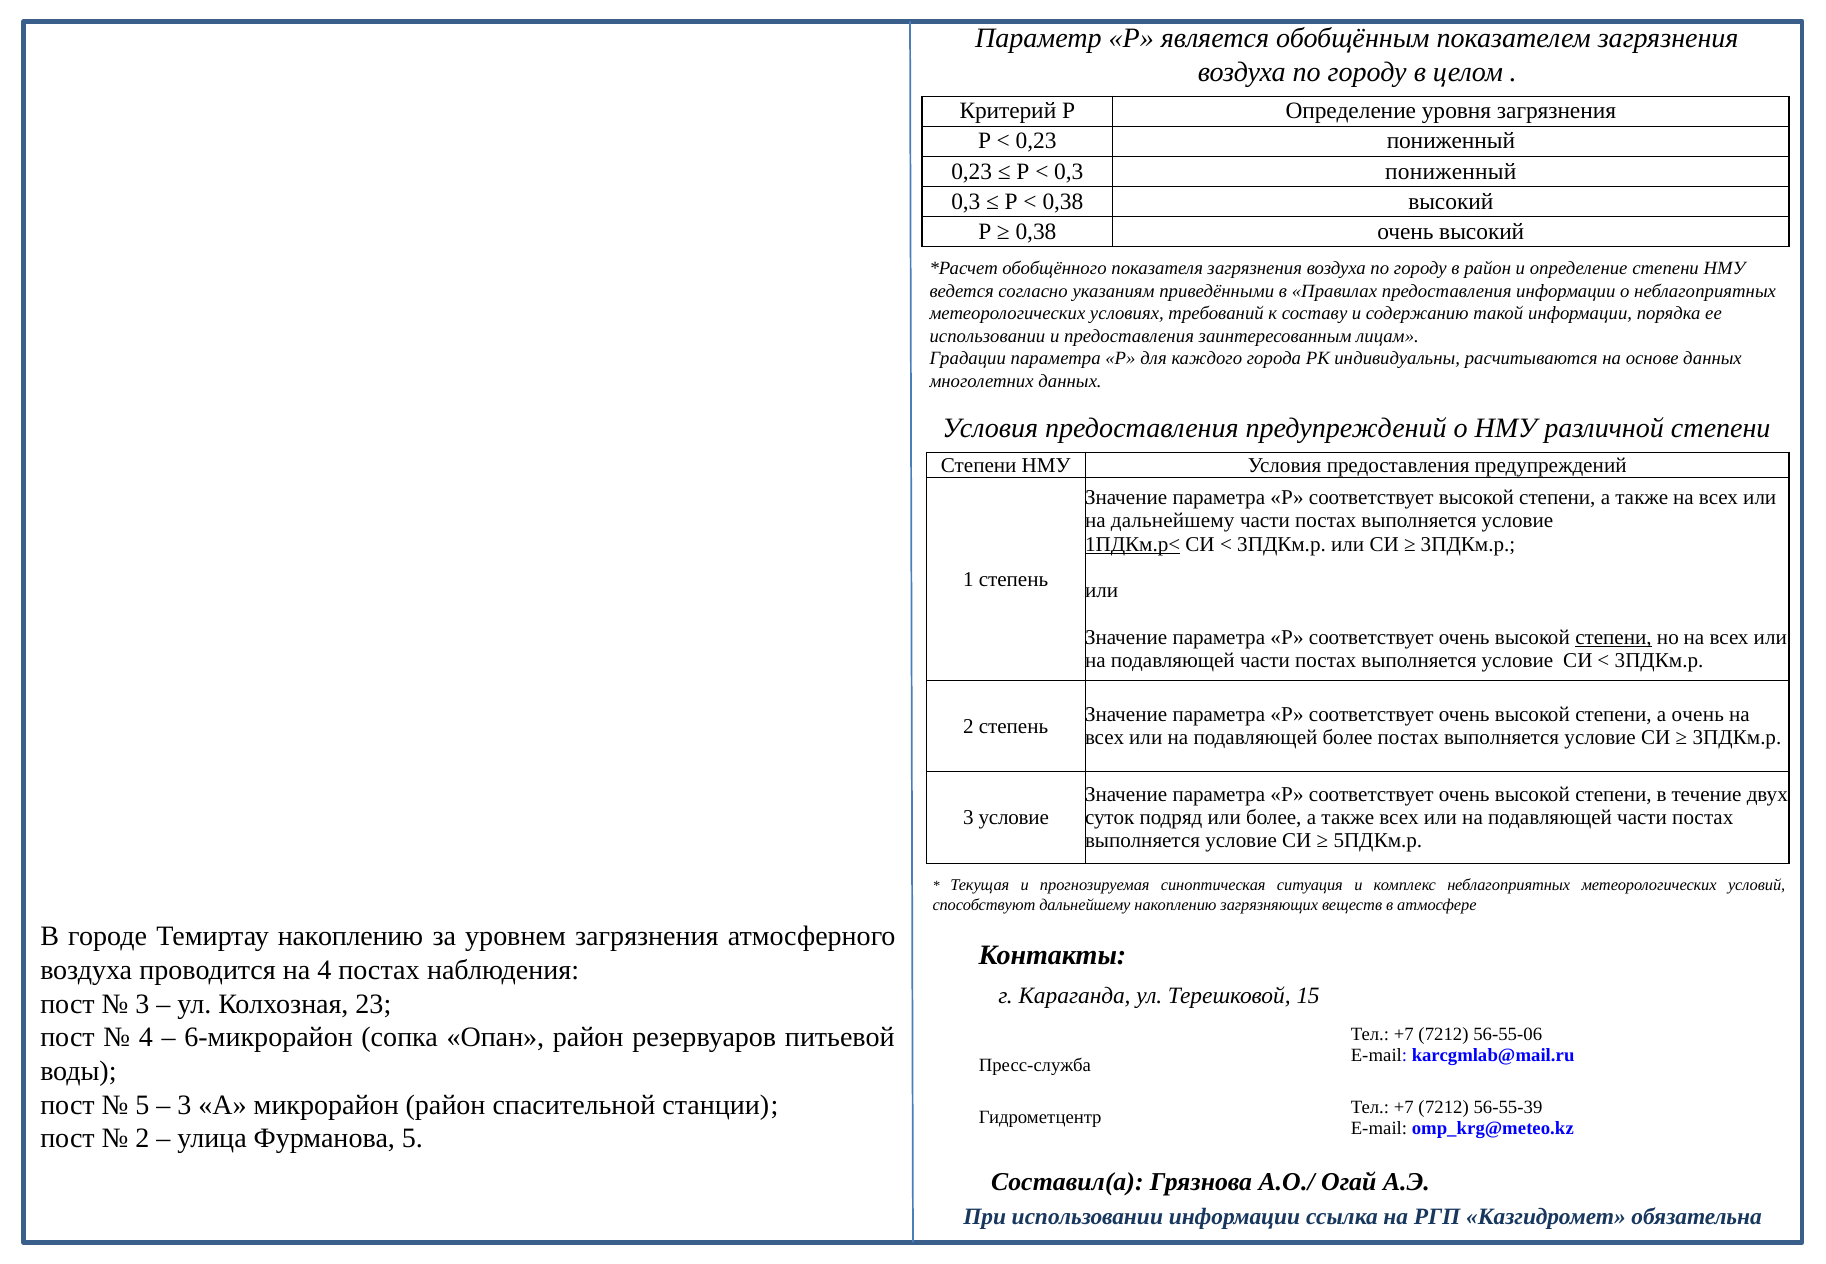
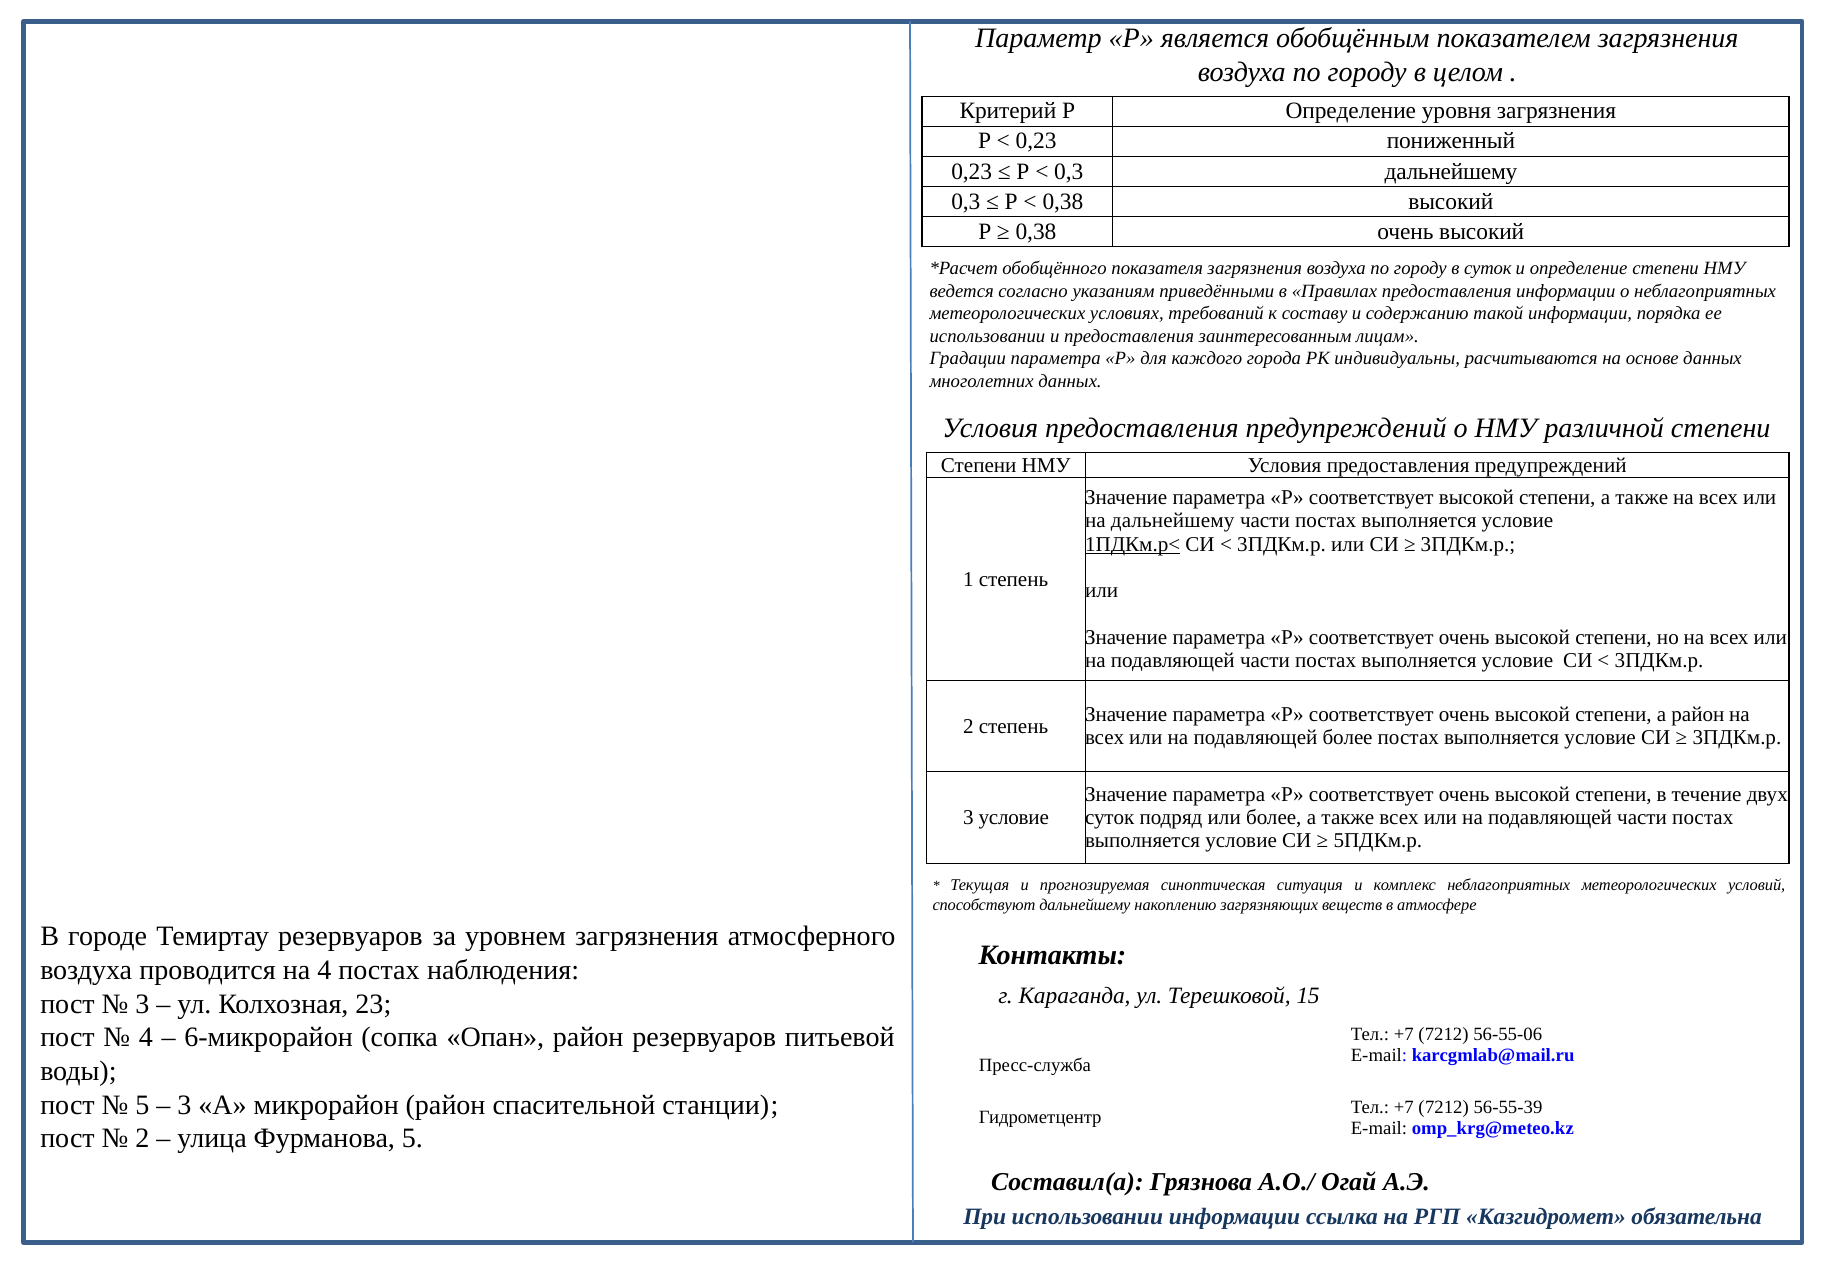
0,3 пониженный: пониженный -> дальнейшему (1451, 171)
в район: район -> суток (1488, 269)
степени underline: present -> none (1613, 638)
а очень: очень -> район (1698, 715)
Темиртау накоплению: накоплению -> резервуаров (350, 936)
